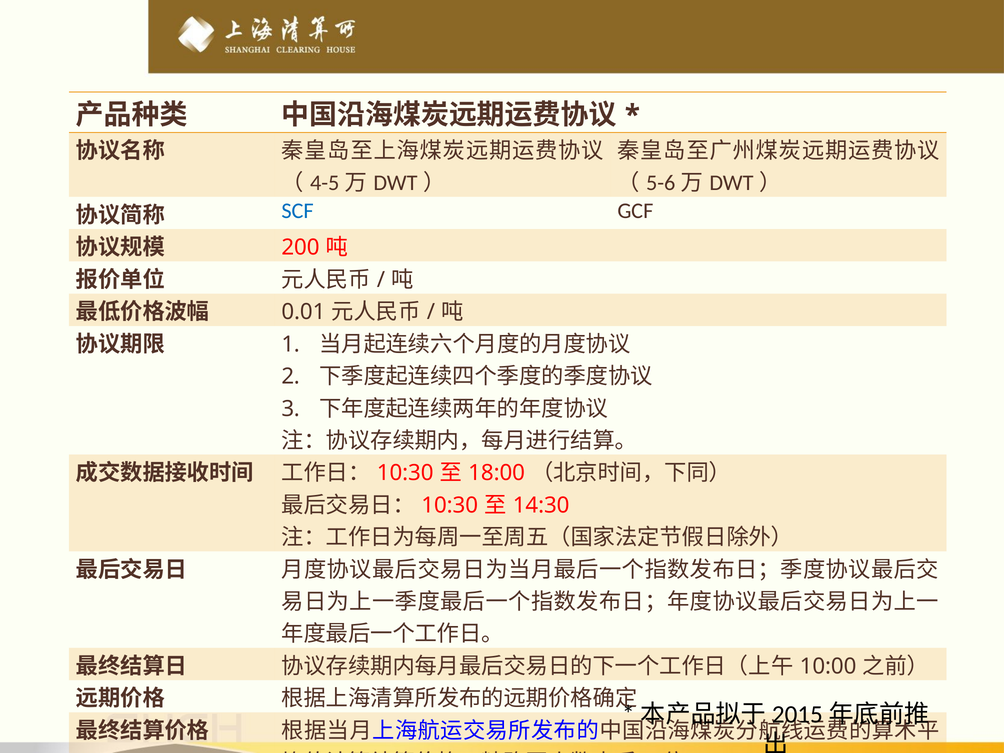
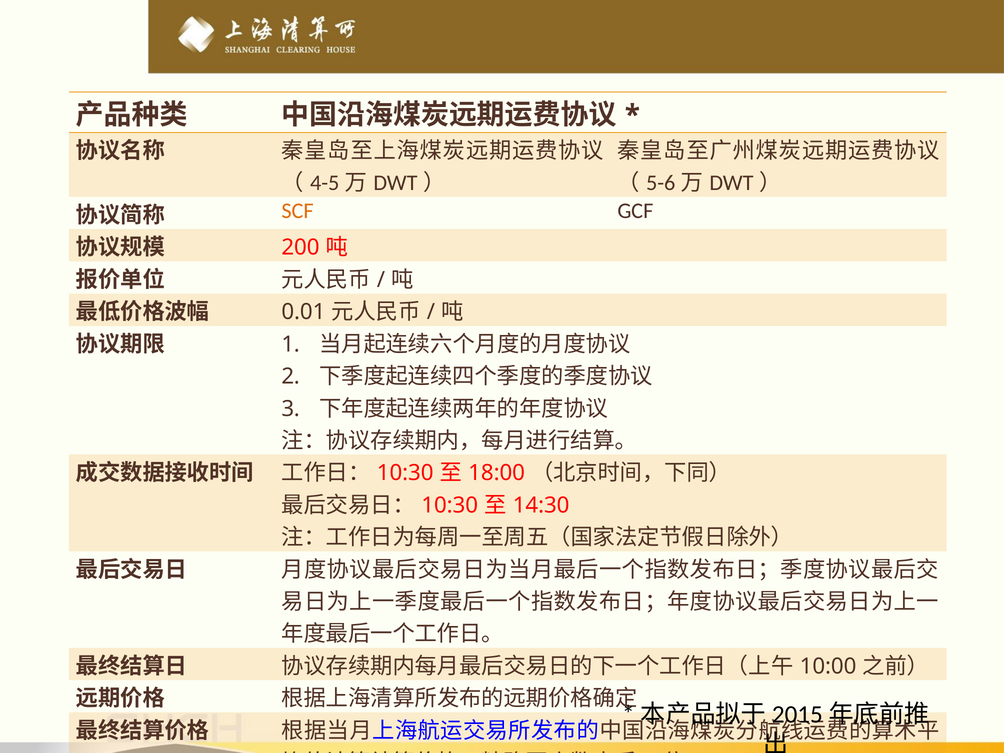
SCF colour: blue -> orange (298, 211)
